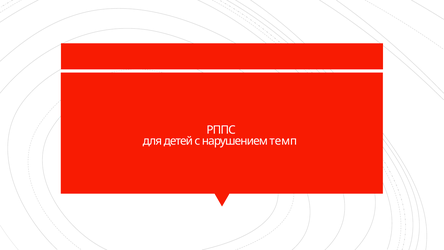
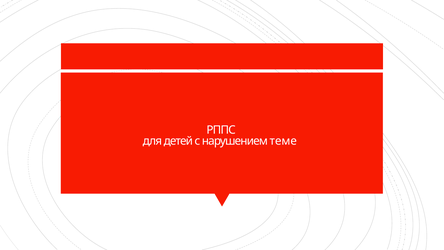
темп: темп -> теме (283, 141)
